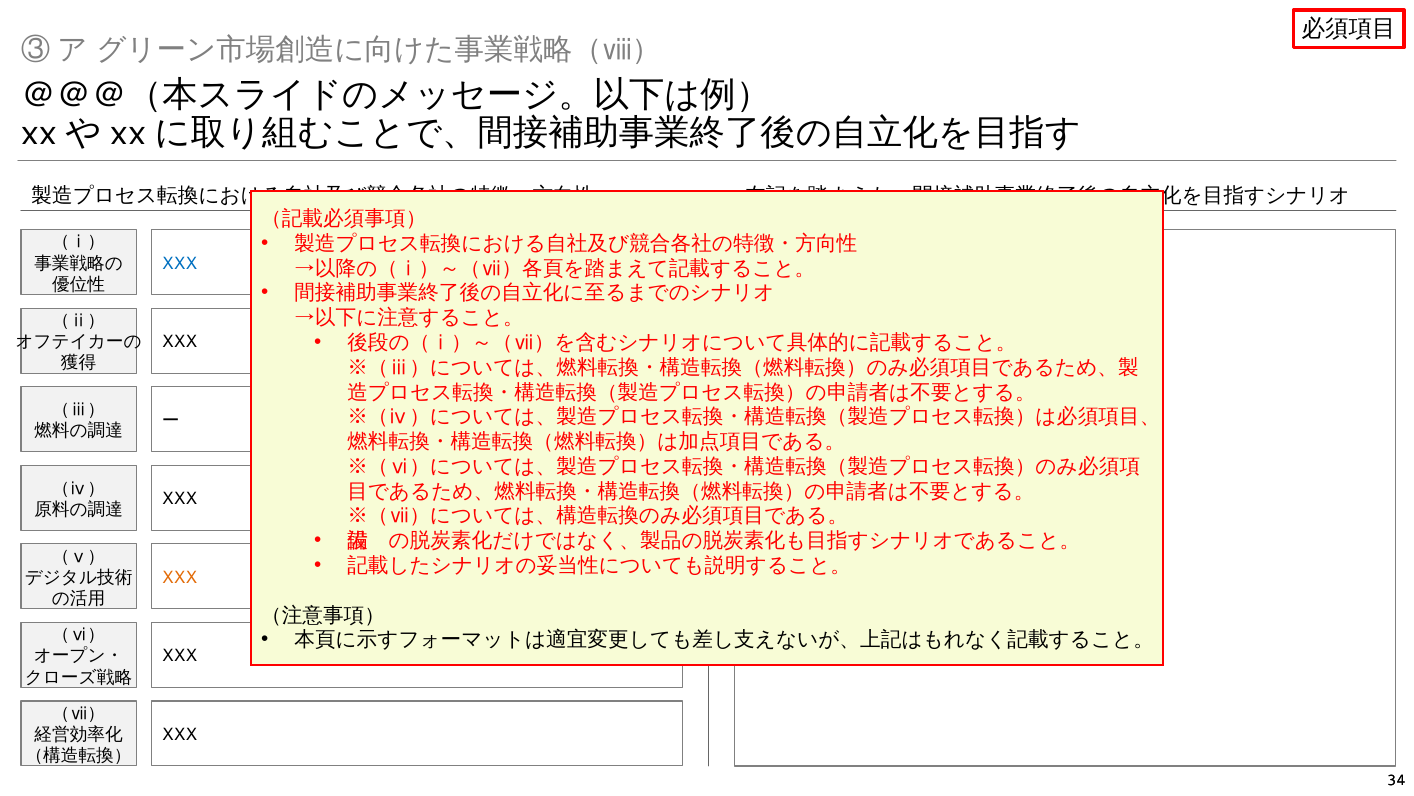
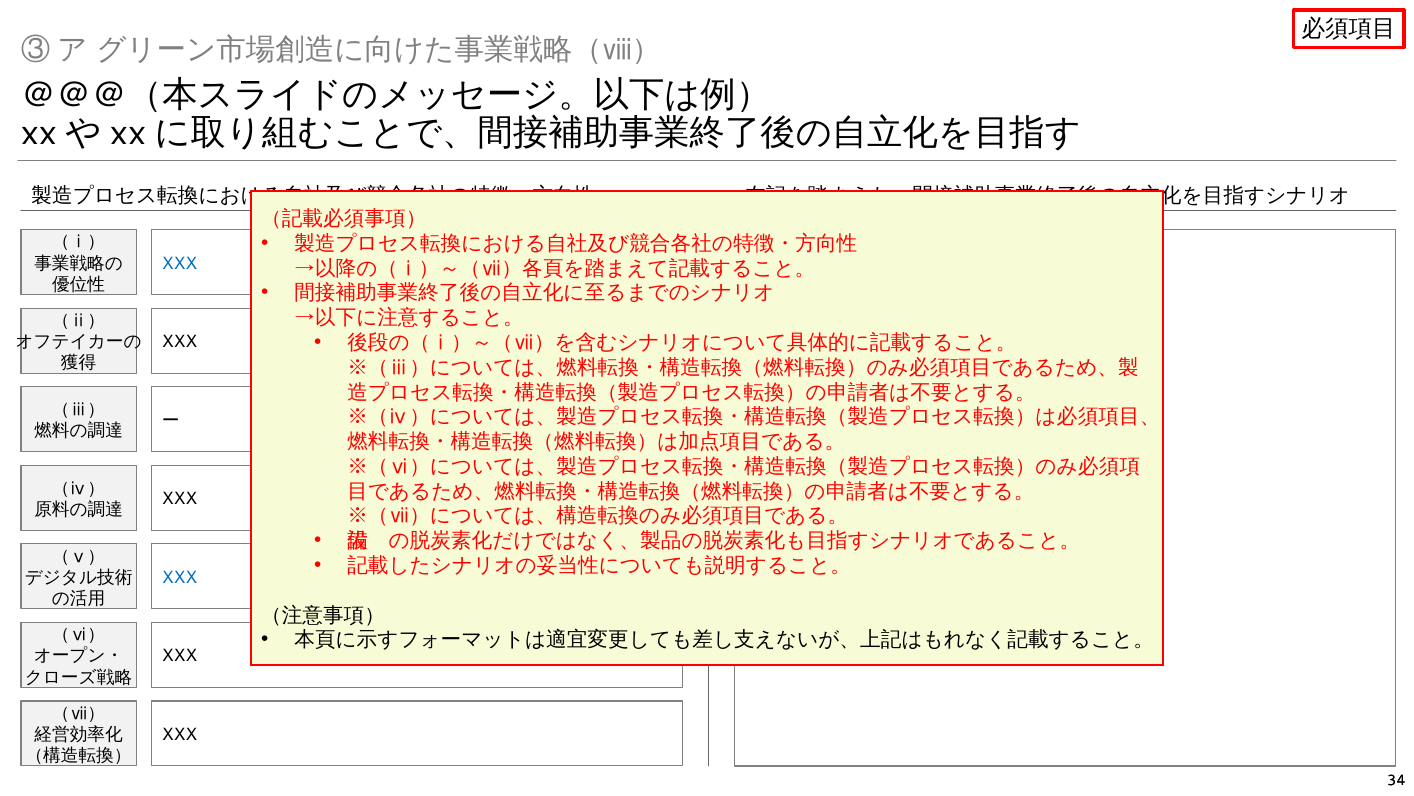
XXX colour: orange -> blue (180, 577)
